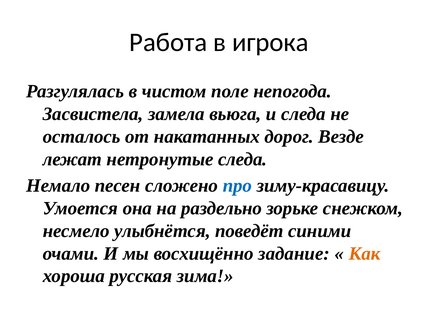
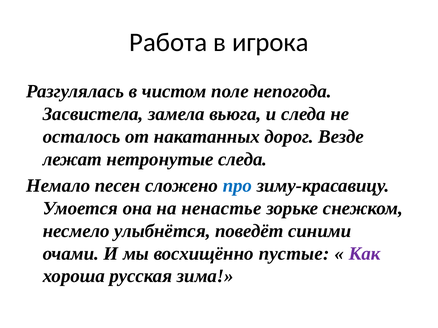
раздельно: раздельно -> ненастье (221, 209)
задание: задание -> пустые (294, 254)
Как colour: orange -> purple (365, 254)
